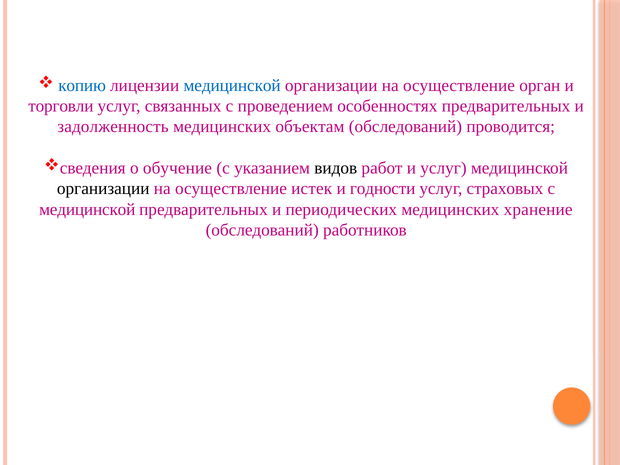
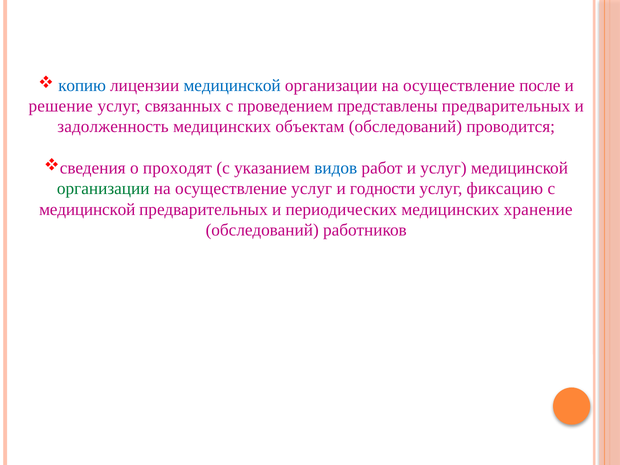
орган: орган -> после (540, 85)
торговли: торговли -> решение (61, 106)
особенностях: особенностях -> представлены (387, 106)
обучение: обучение -> проходят (177, 168)
видов colour: black -> blue (336, 168)
организации colour: black -> green (103, 189)
осуществление истек: истек -> услуг (312, 189)
страховых: страховых -> фиксацию (505, 189)
